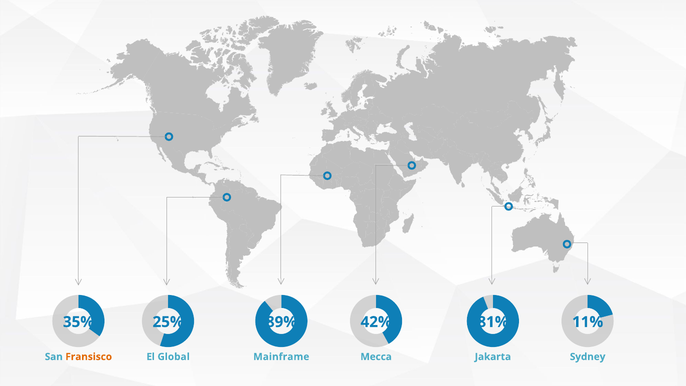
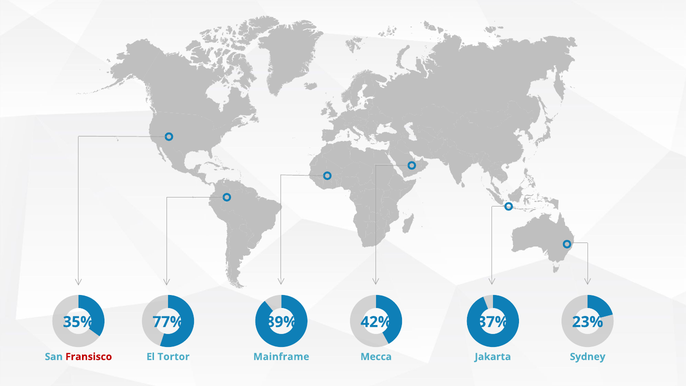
25%: 25% -> 77% (168, 322)
81%: 81% -> 37% (493, 322)
11%: 11% -> 23% (588, 322)
Fransisco colour: orange -> red (89, 357)
Global: Global -> Tortor (174, 357)
